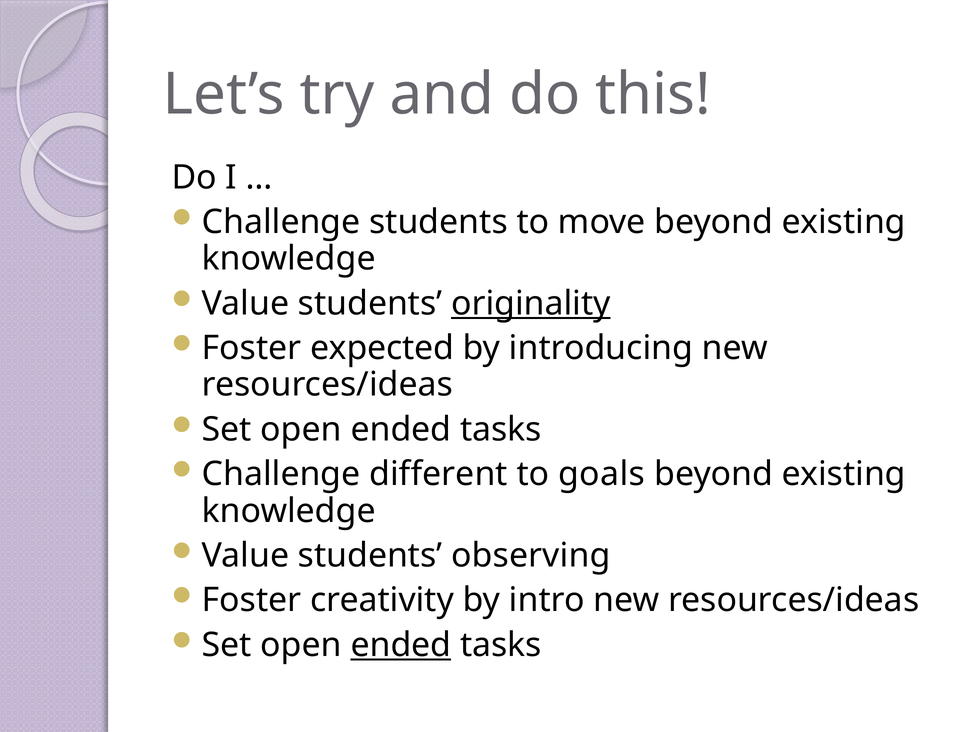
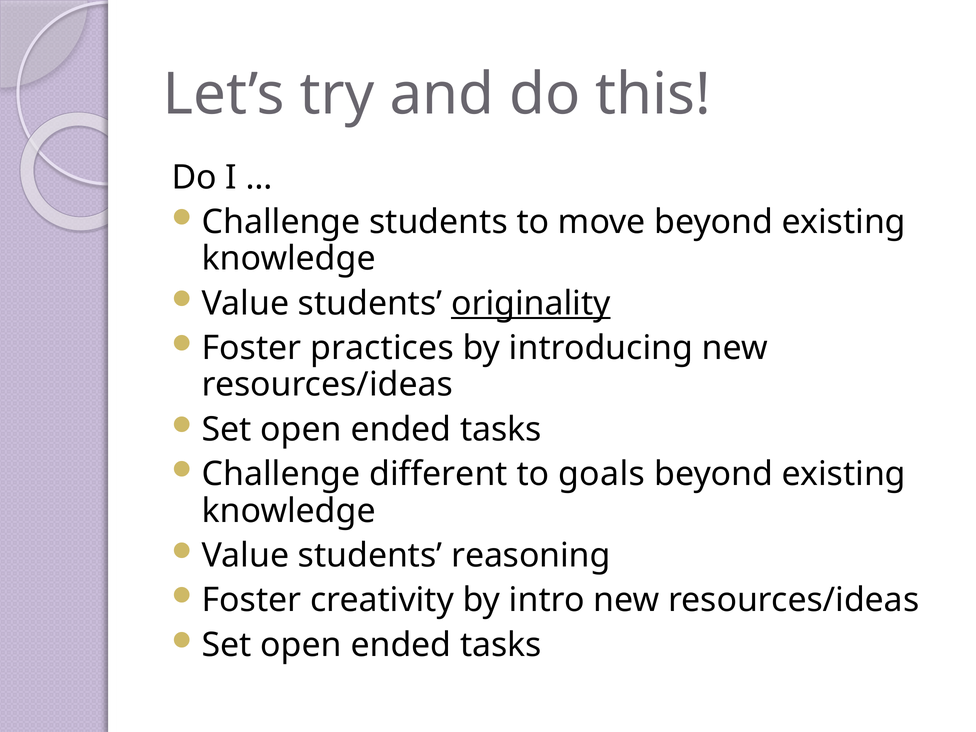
expected: expected -> practices (382, 348)
observing: observing -> reasoning (531, 556)
ended underline: present -> none (401, 645)
